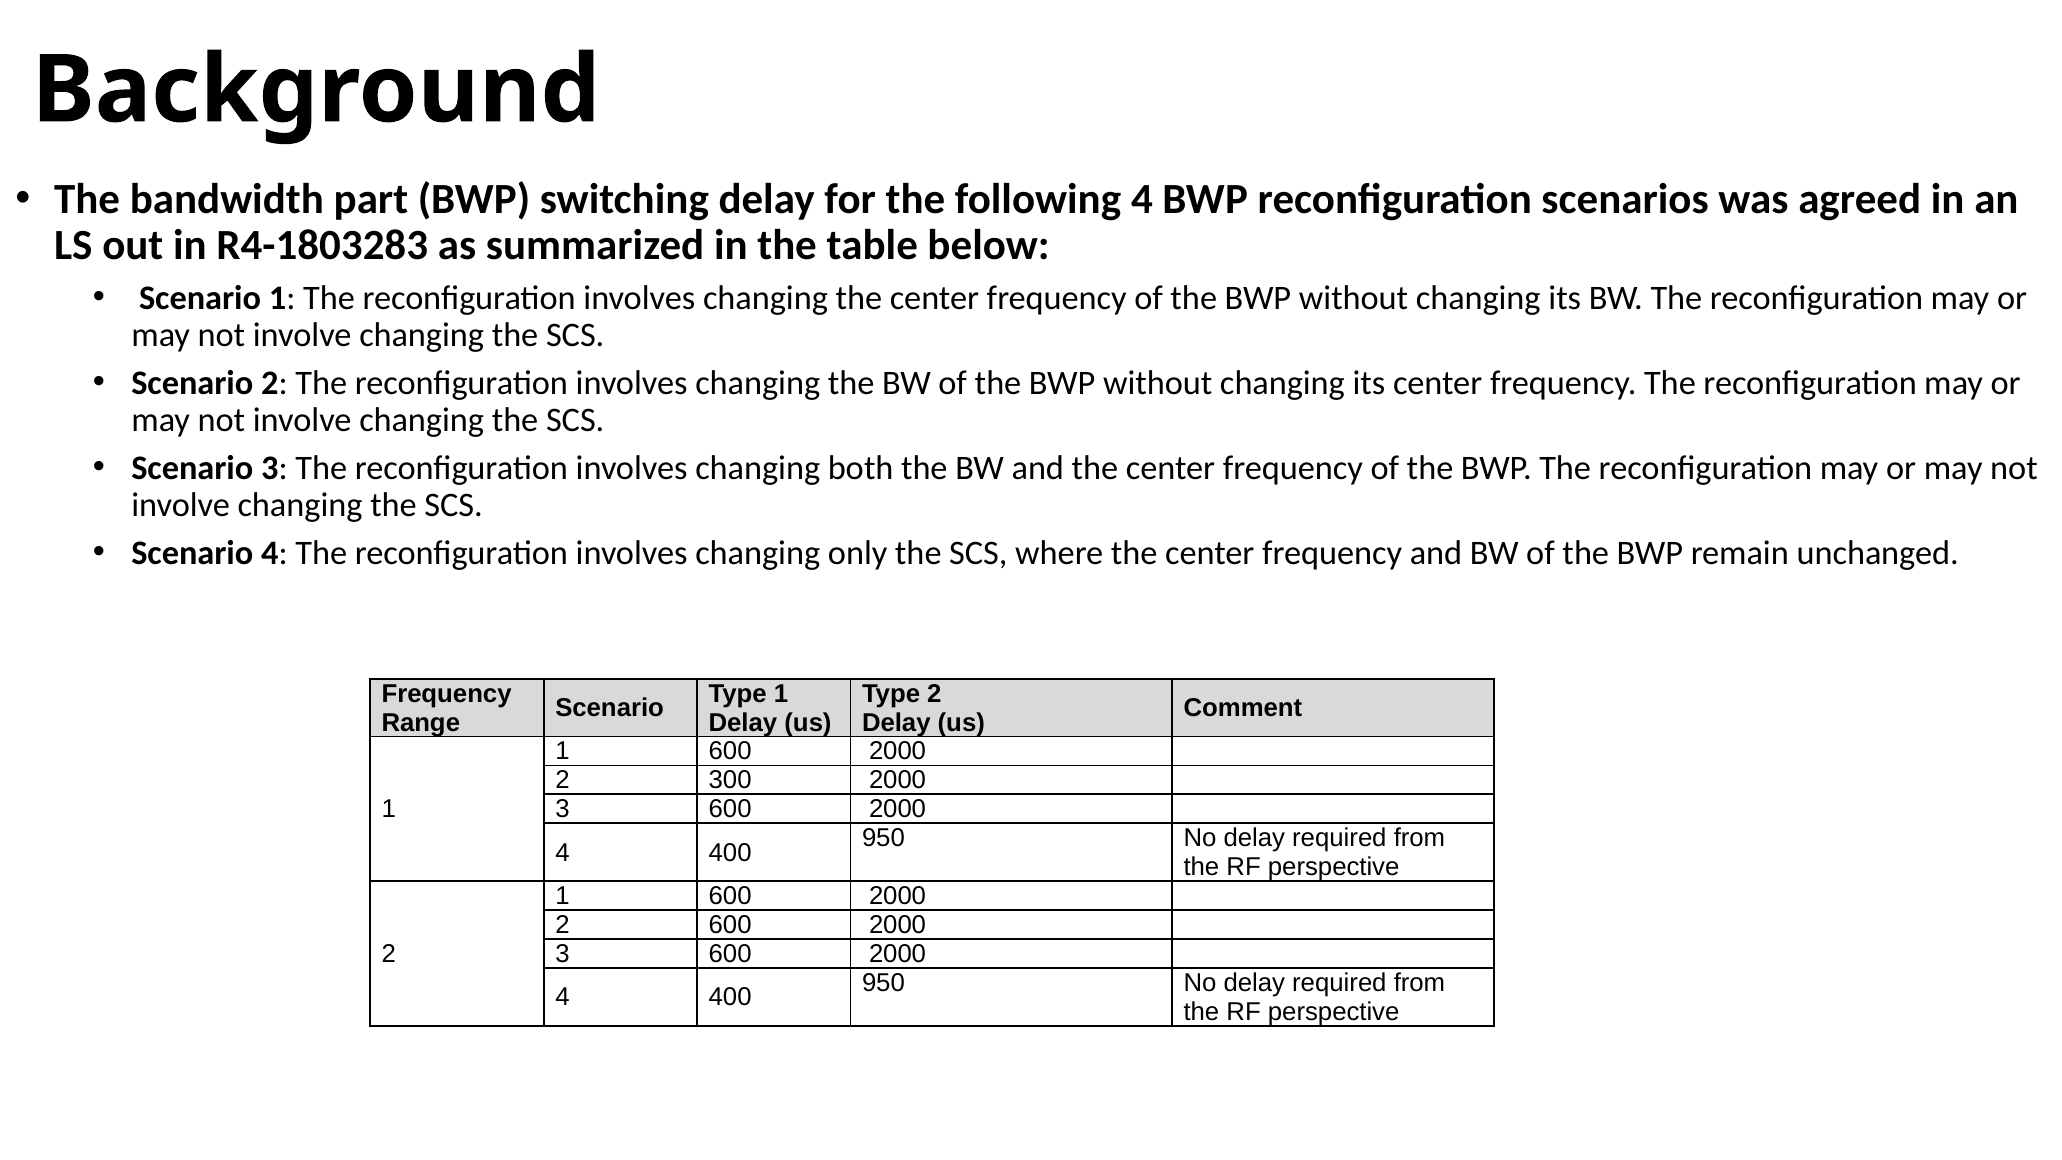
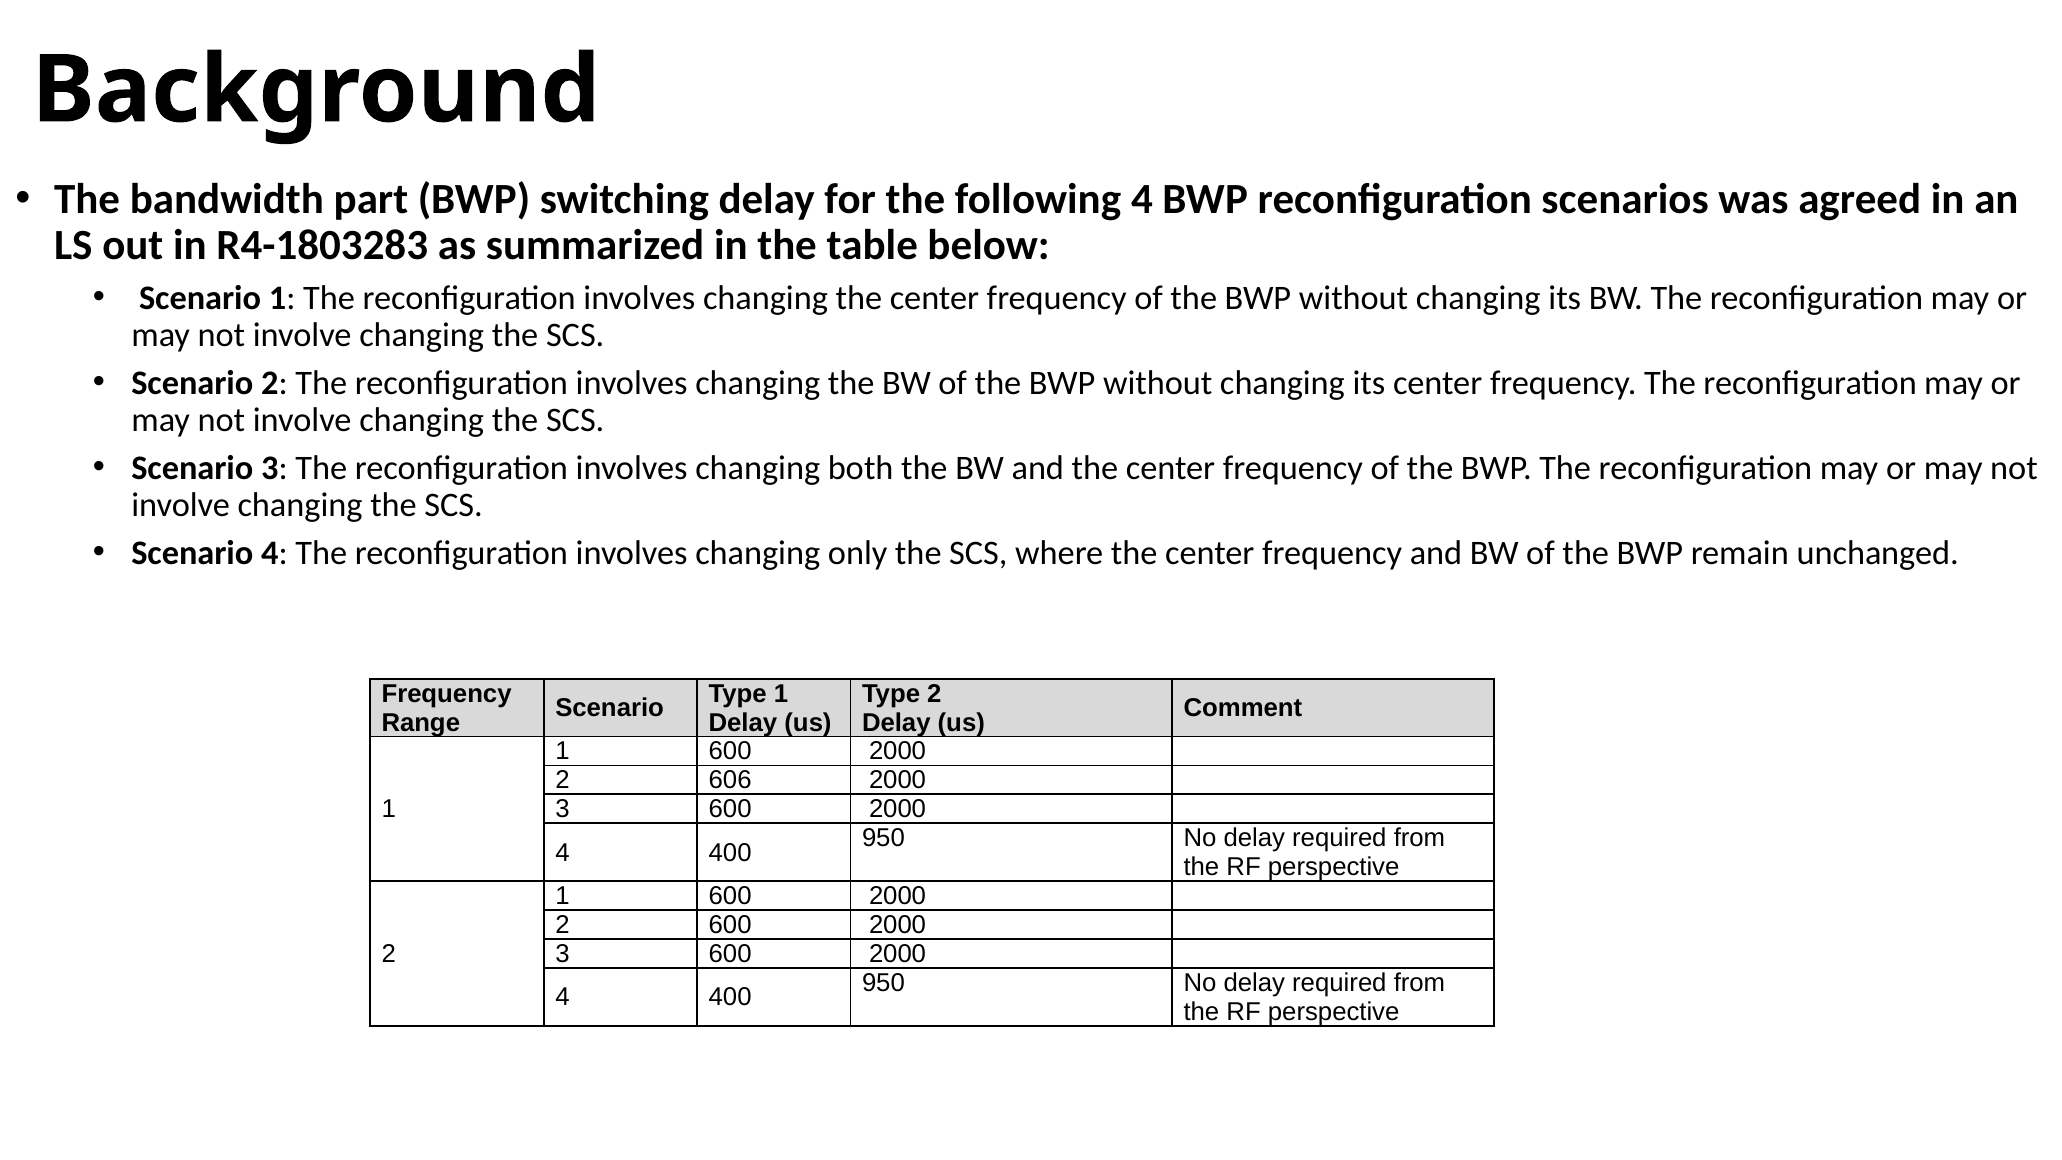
300: 300 -> 606 (730, 780)
